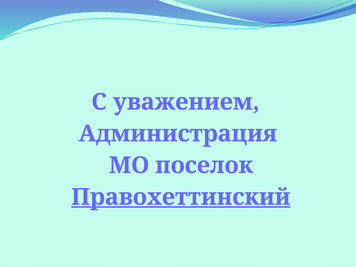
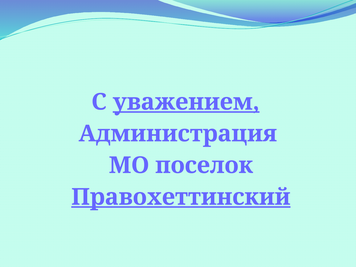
уважением underline: none -> present (186, 102)
